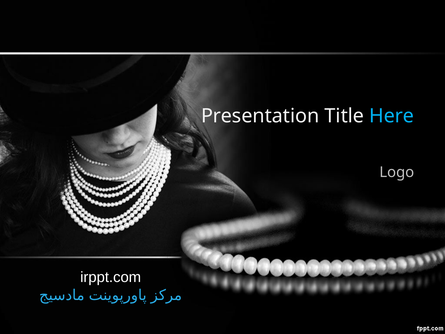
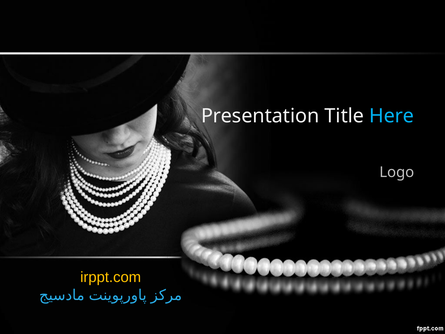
irppt.com colour: white -> yellow (111, 277)
